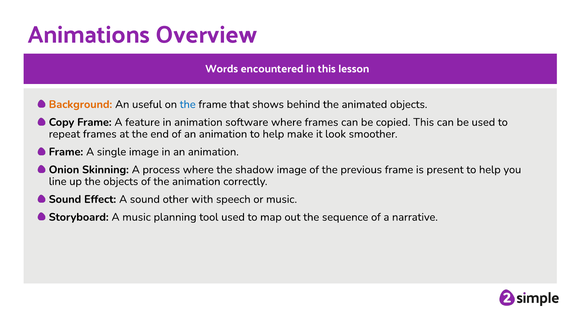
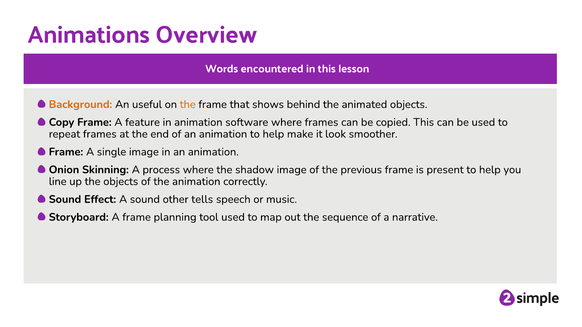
the colour: blue -> orange (188, 104)
with: with -> tells (202, 199)
A music: music -> frame (137, 217)
